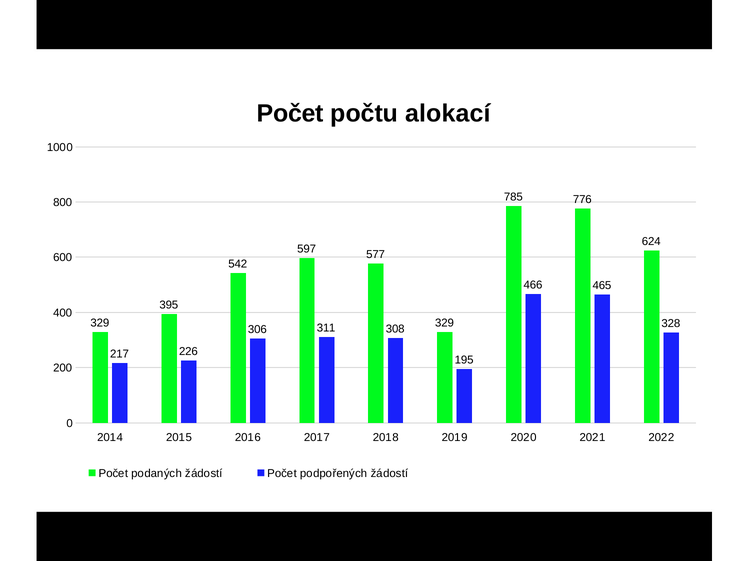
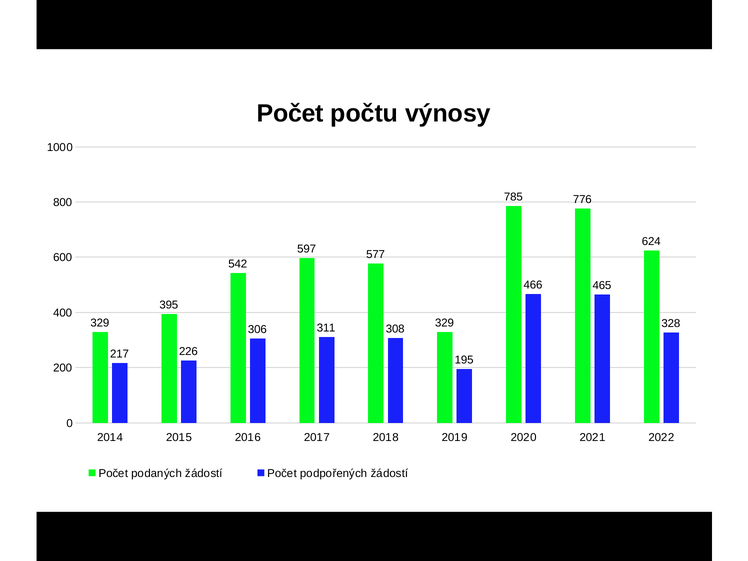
alokací: alokací -> výnosy (448, 114)
